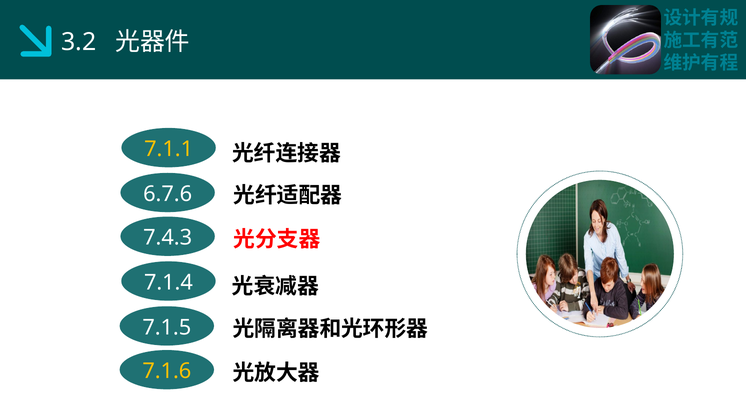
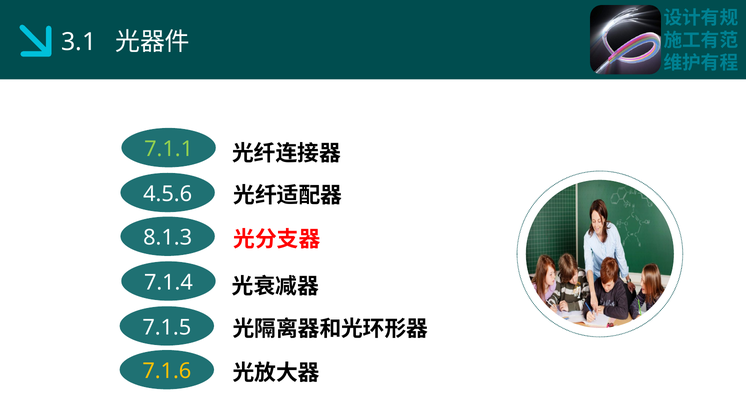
3.2: 3.2 -> 3.1 (79, 42)
7.1.1 colour: yellow -> light green (169, 149)
6.7.6: 6.7.6 -> 4.5.6 (168, 194)
7.4.3: 7.4.3 -> 8.1.3 (168, 238)
